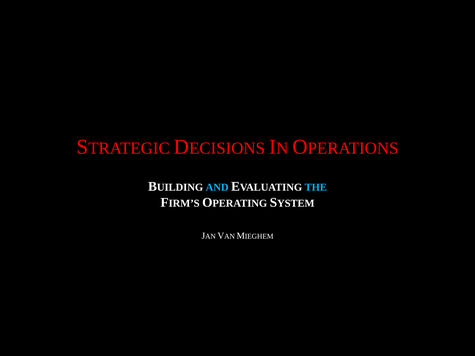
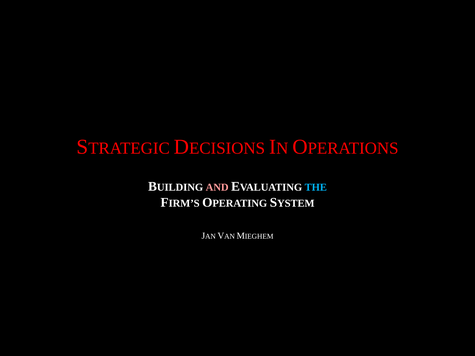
AND colour: light blue -> pink (217, 188)
